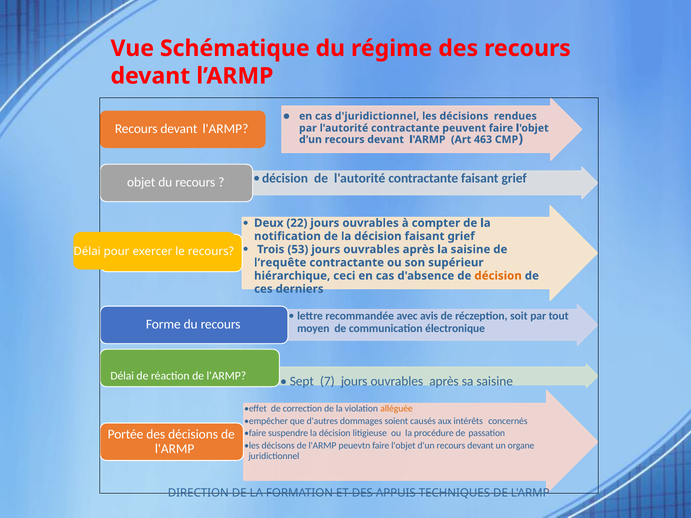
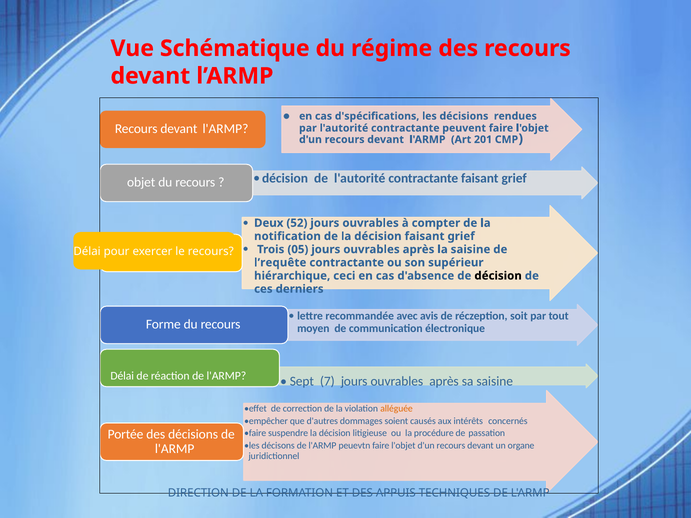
d'juridictionnel: d'juridictionnel -> d'spécifications (377, 116)
463: 463 -> 201 (483, 140)
22: 22 -> 52 (297, 223)
53: 53 -> 05 (298, 250)
décision colour: orange -> black (498, 276)
